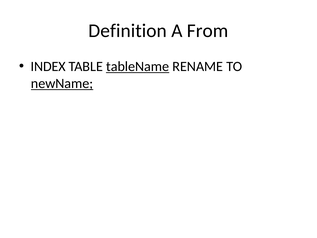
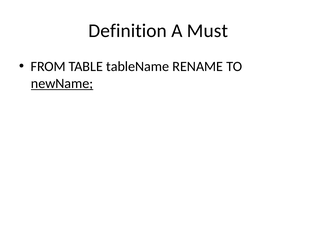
From: From -> Must (208, 31)
INDEX: INDEX -> FROM (48, 67)
tableName underline: present -> none (138, 67)
